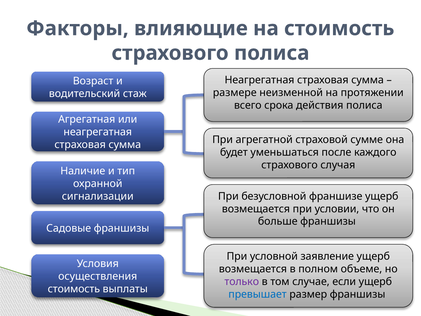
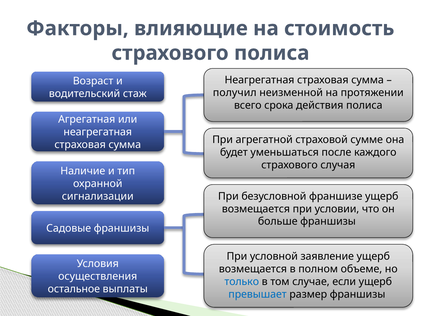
размере: размере -> получил (235, 93)
только colour: purple -> blue (242, 282)
стоимость: стоимость -> остальное (74, 289)
